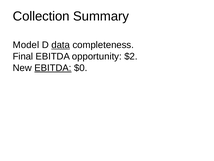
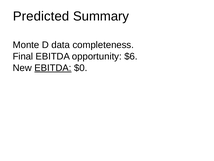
Collection: Collection -> Predicted (41, 16)
Model: Model -> Monte (26, 45)
data underline: present -> none (61, 45)
$2: $2 -> $6 (131, 56)
